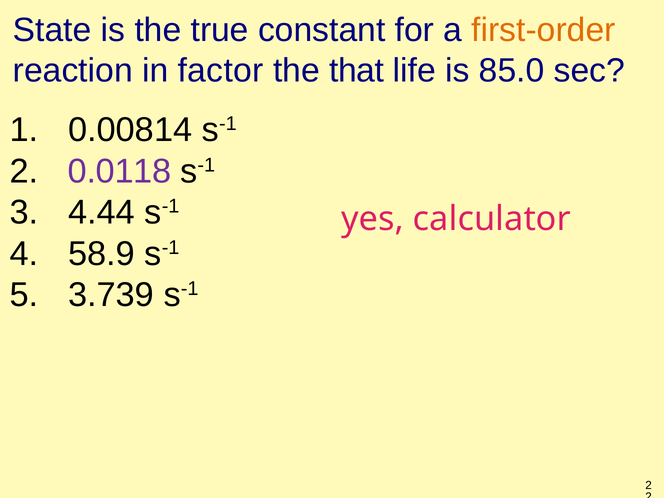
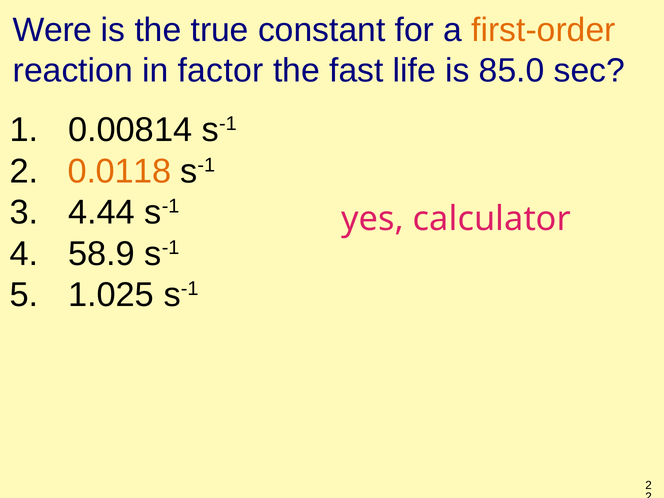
State: State -> Were (52, 30)
that: that -> fast (356, 71)
0.0118 colour: purple -> orange (120, 171)
3.739: 3.739 -> 1.025 (111, 295)
